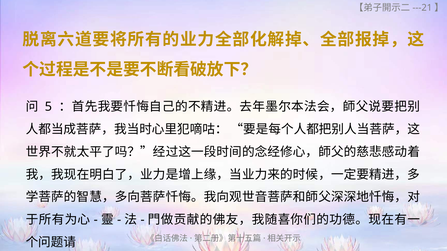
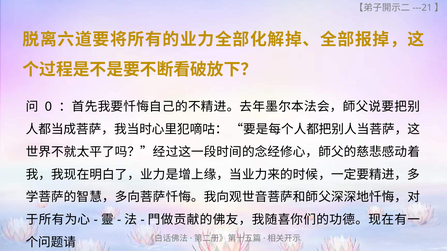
5: 5 -> 0 (48, 107)
